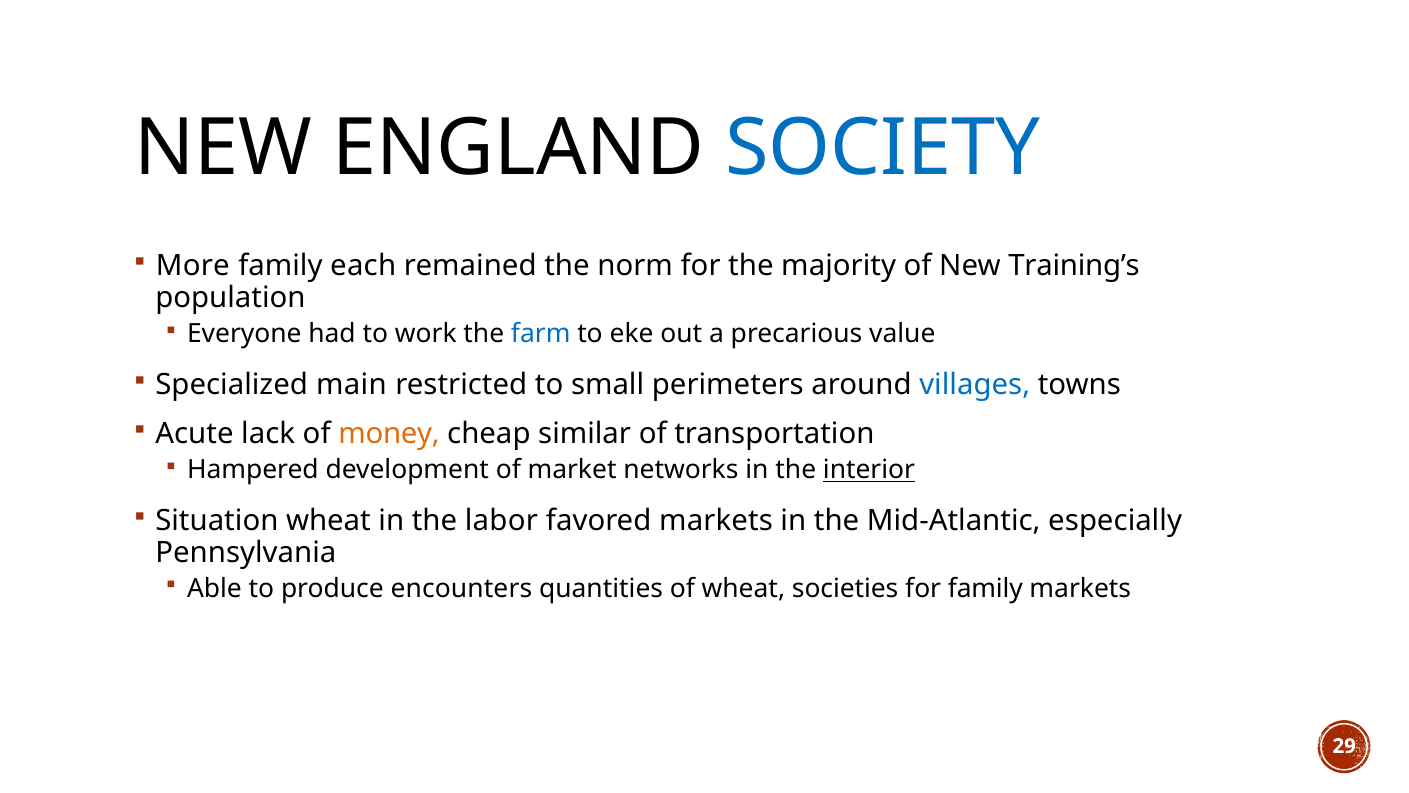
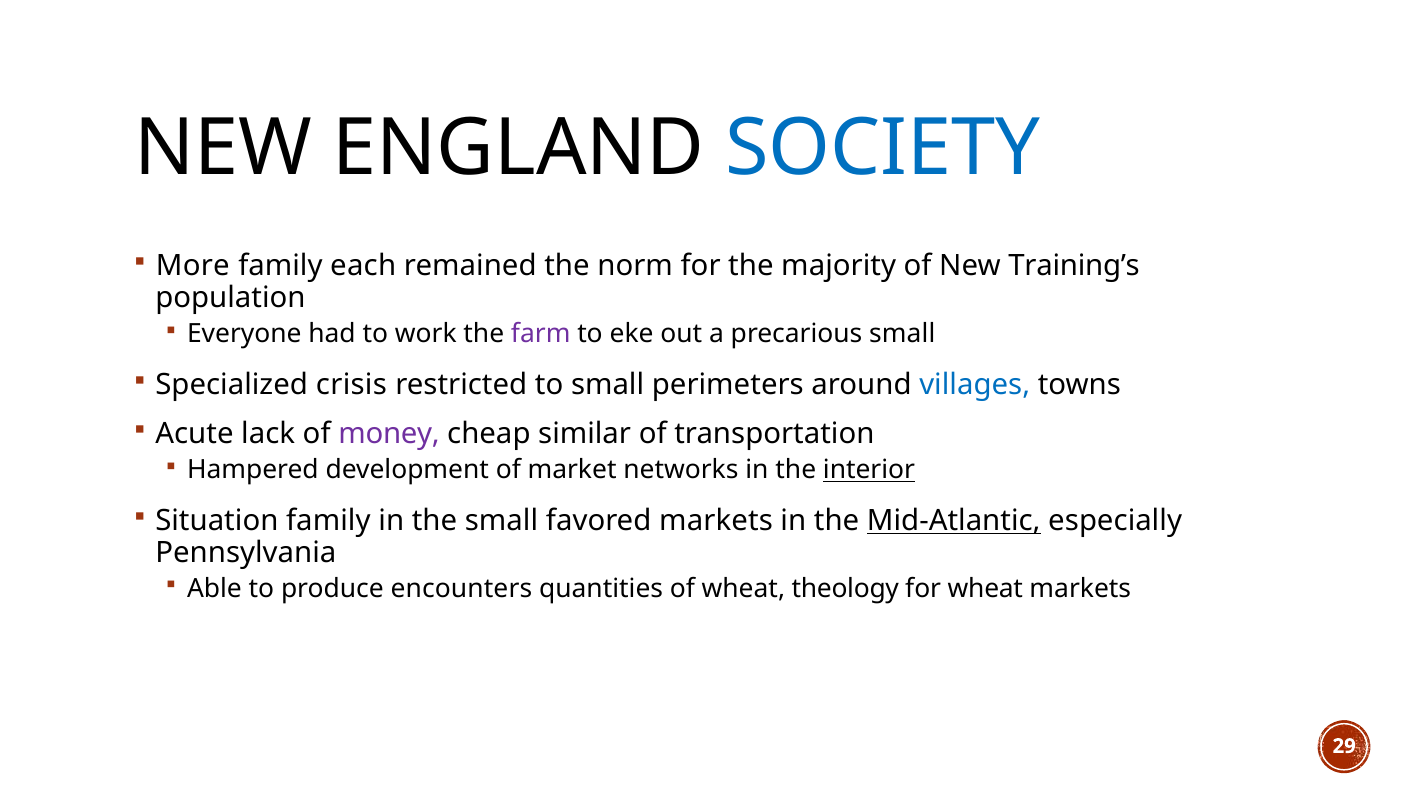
farm colour: blue -> purple (541, 334)
precarious value: value -> small (902, 334)
main: main -> crisis (351, 385)
money colour: orange -> purple (389, 434)
Situation wheat: wheat -> family (328, 520)
the labor: labor -> small (501, 520)
Mid-Atlantic underline: none -> present (954, 520)
societies: societies -> theology (845, 588)
for family: family -> wheat (985, 588)
